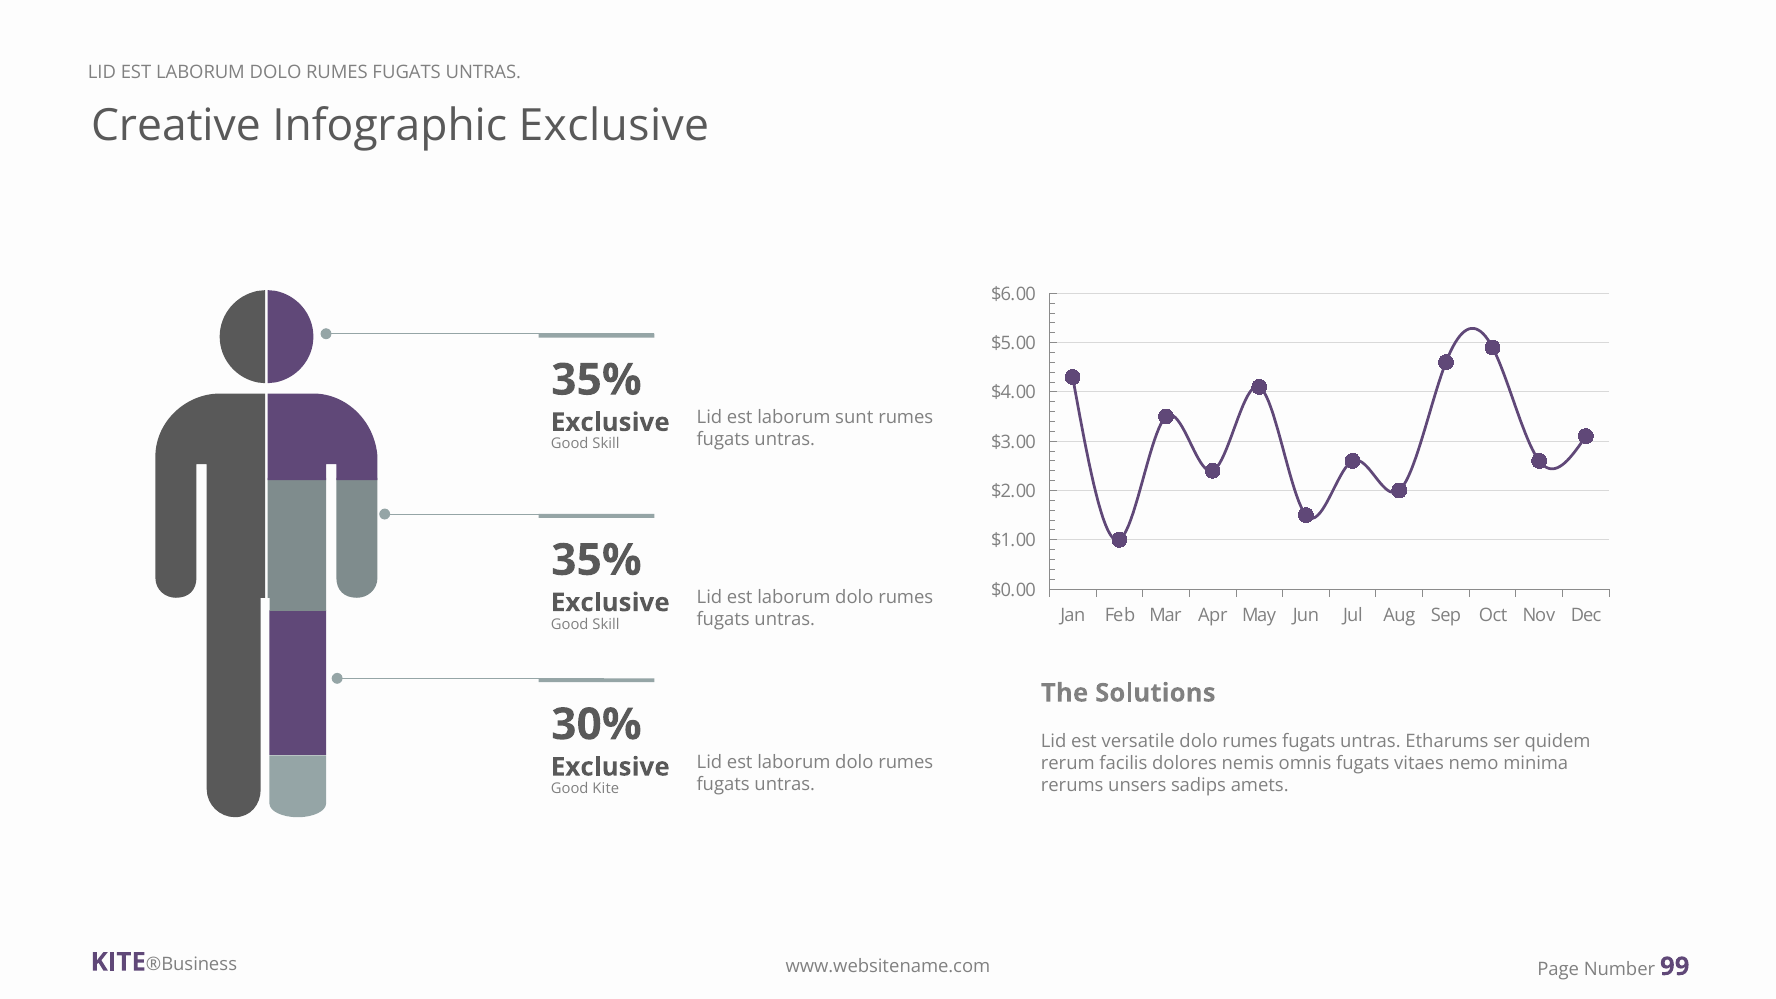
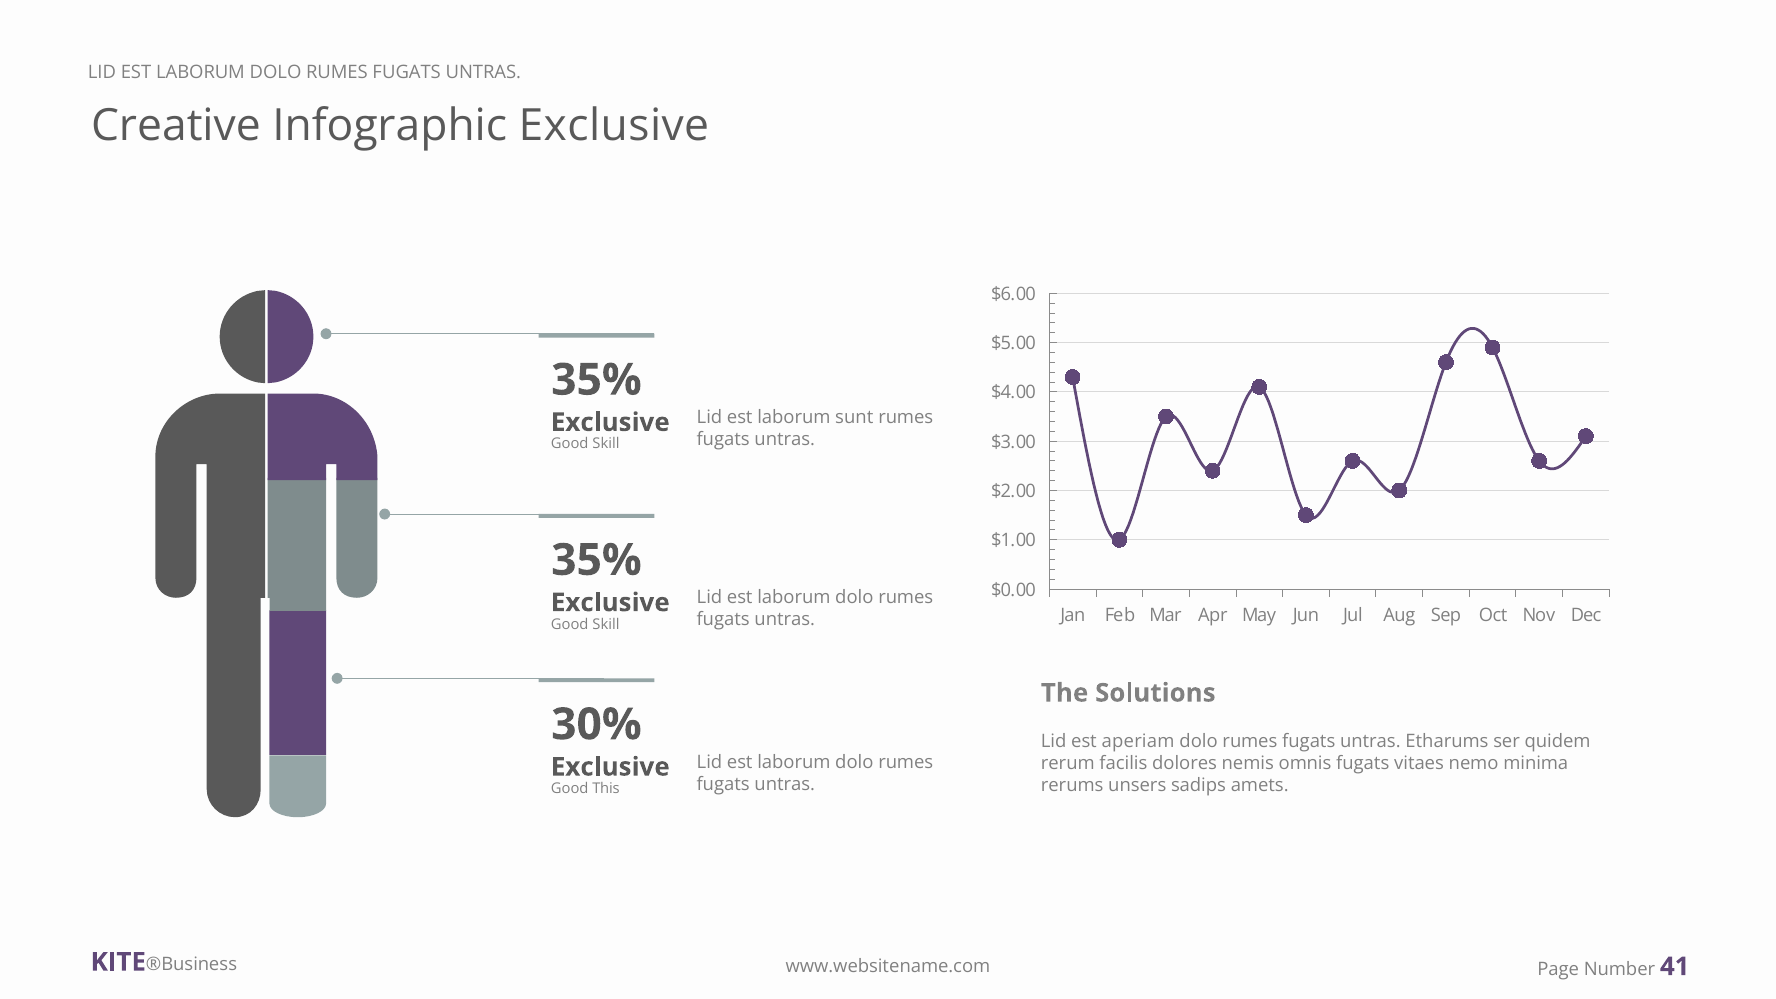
versatile: versatile -> aperiam (1138, 741)
Good Kite: Kite -> This (606, 789)
99: 99 -> 41 (1675, 966)
